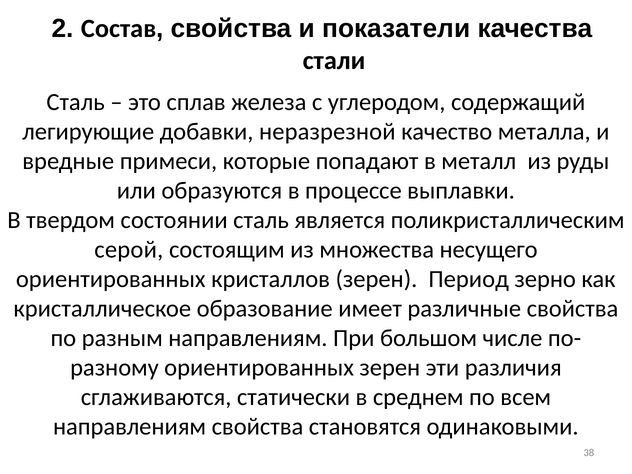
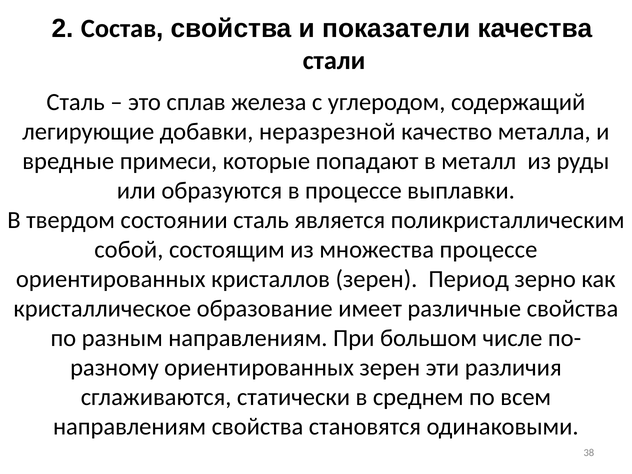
серой: серой -> собой (129, 250)
множества несущего: несущего -> процессе (488, 250)
